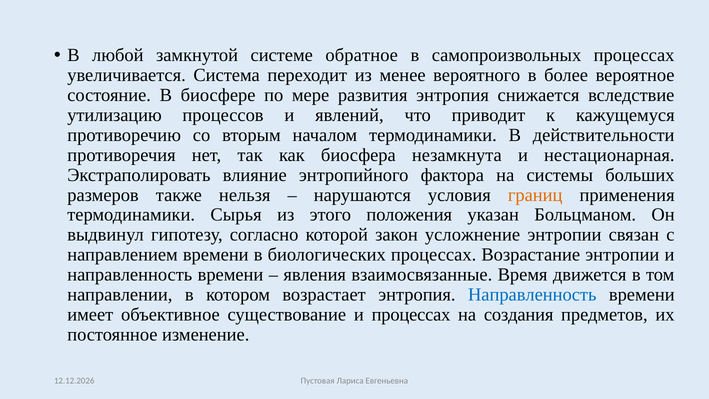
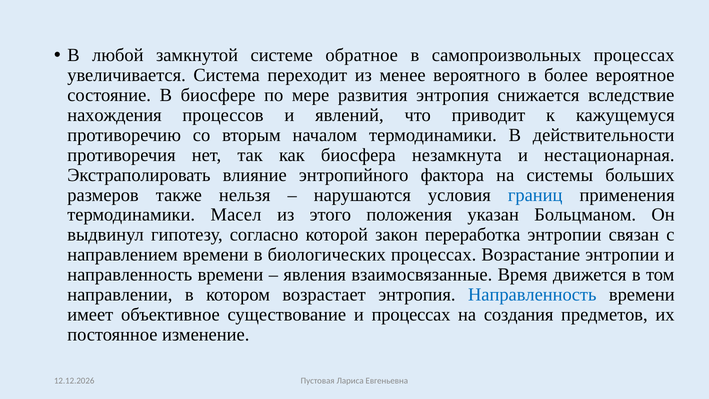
утилизацию: утилизацию -> нахождения (115, 115)
границ colour: orange -> blue (535, 195)
Сырья: Сырья -> Масел (236, 215)
усложнение: усложнение -> переработка (473, 235)
